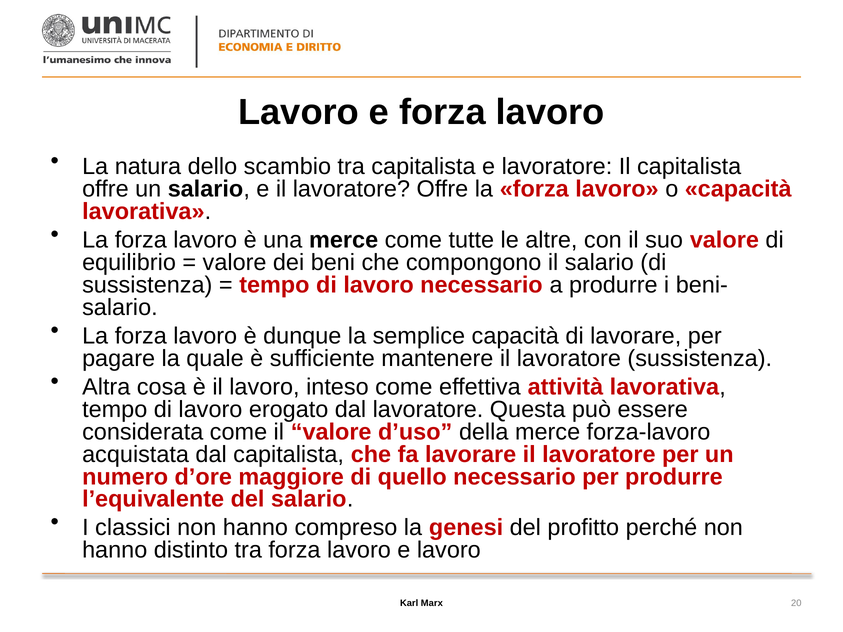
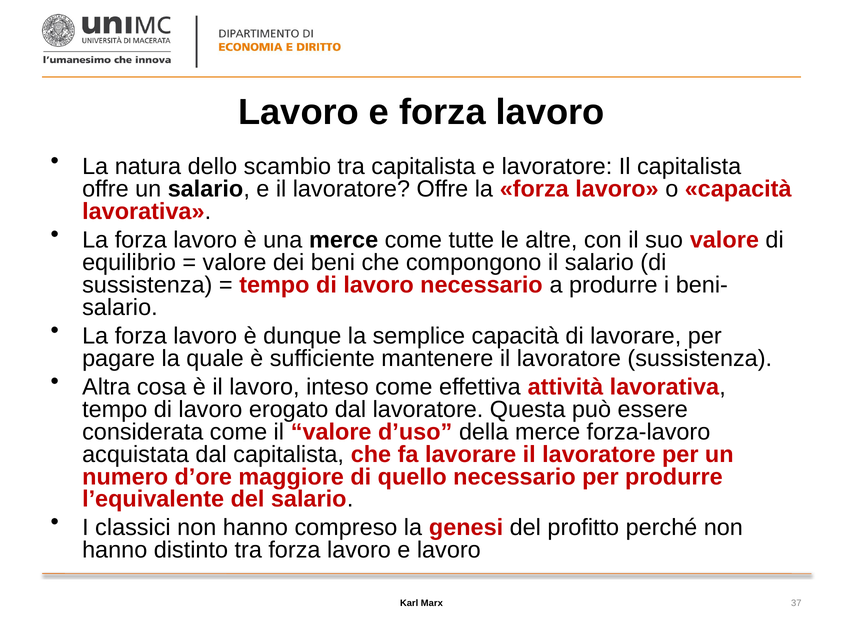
20: 20 -> 37 (796, 603)
